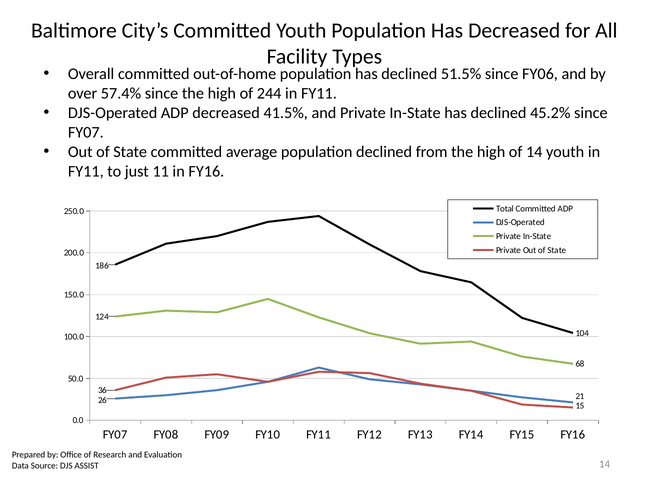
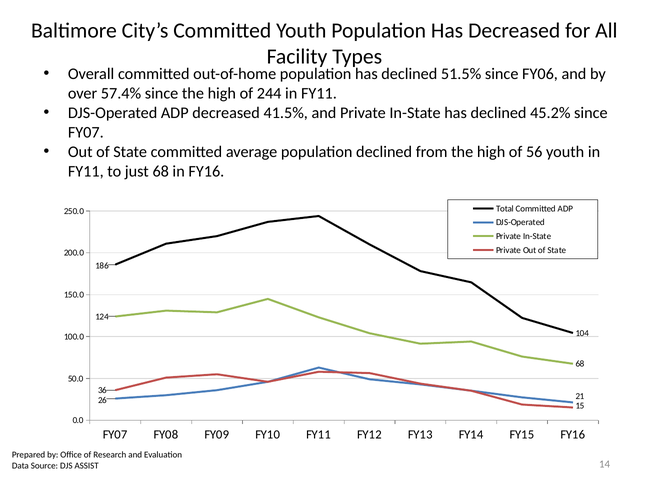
of 14: 14 -> 56 (534, 152)
just 11: 11 -> 68 (161, 171)
